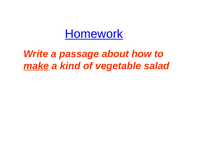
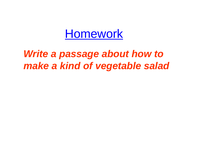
make underline: present -> none (36, 66)
